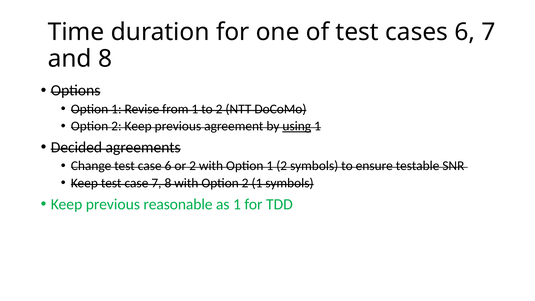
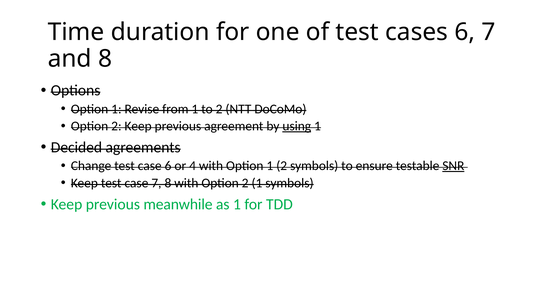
or 2: 2 -> 4 (193, 166)
SNR underline: none -> present (453, 166)
reasonable: reasonable -> meanwhile (178, 204)
